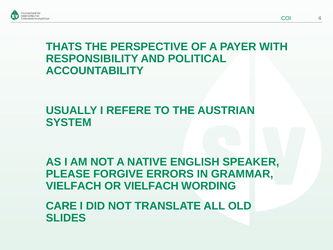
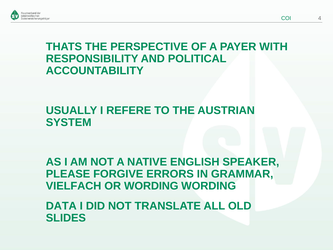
OR VIELFACH: VIELFACH -> WORDING (151, 186)
CARE: CARE -> DATA (61, 206)
